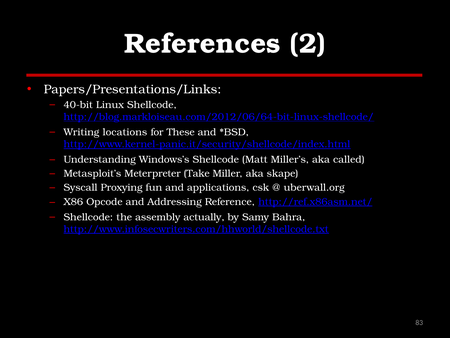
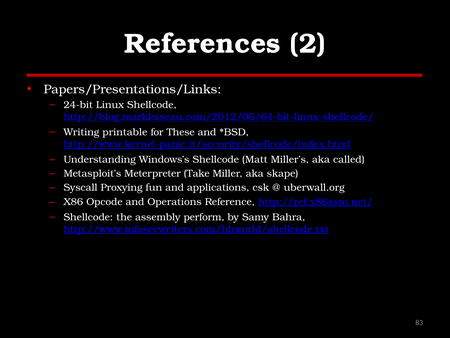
40-bit: 40-bit -> 24-bit (78, 105)
locations: locations -> printable (125, 132)
Addressing: Addressing -> Operations (174, 201)
actually: actually -> perform (204, 217)
